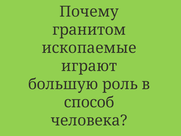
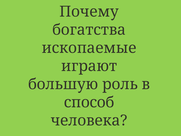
гранитом: гранитом -> богатства (89, 30)
